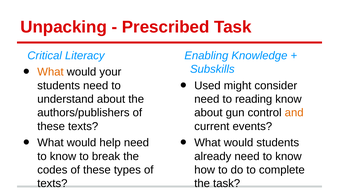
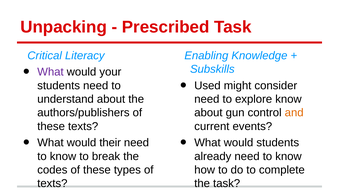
What colour: orange -> purple (50, 72)
reading: reading -> explore (254, 99)
help: help -> their (110, 142)
